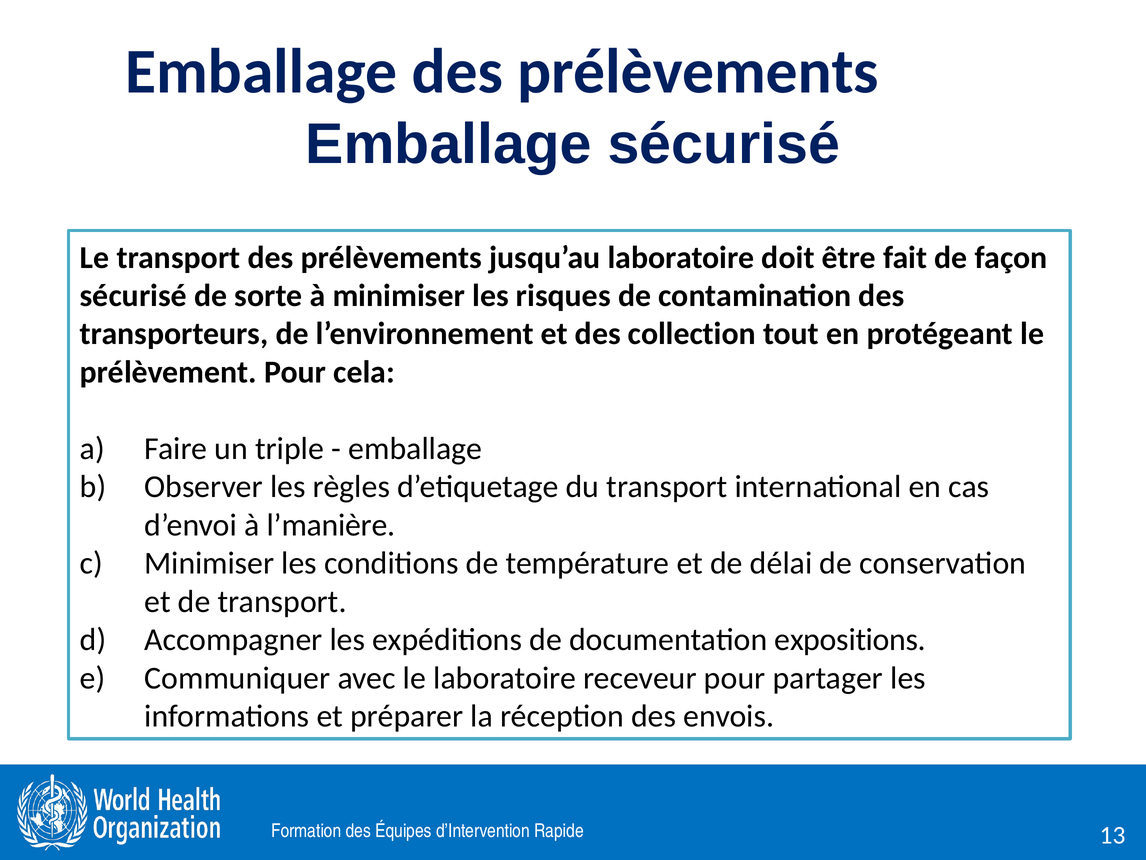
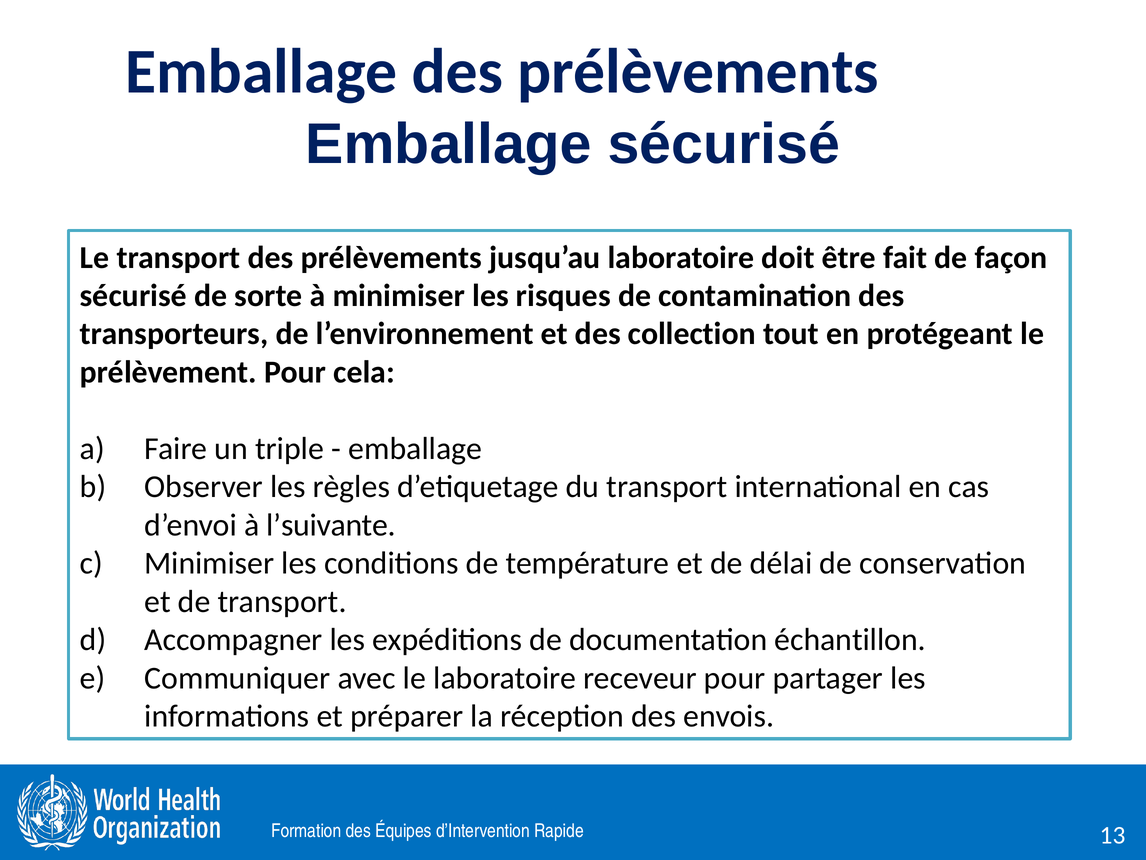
l’manière: l’manière -> l’suivante (331, 525)
expositions: expositions -> échantillon (850, 640)
